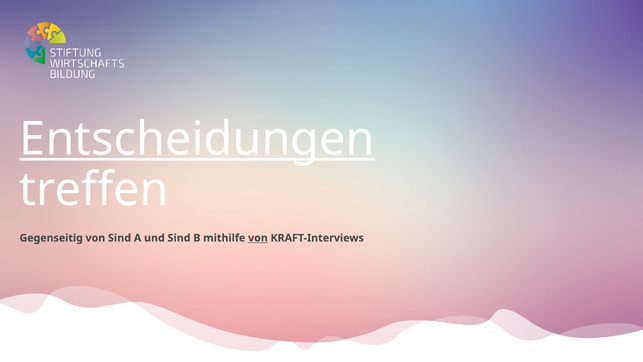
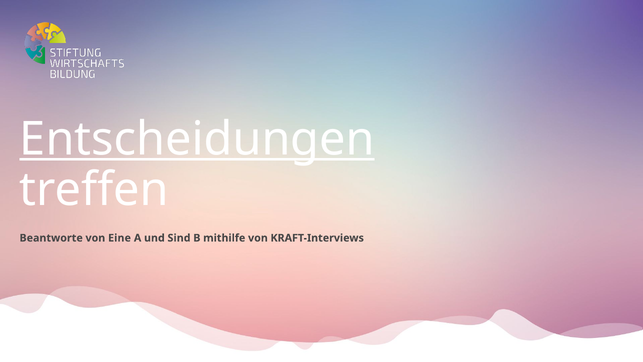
Gegenseitig: Gegenseitig -> Beantworte (51, 238)
von Sind: Sind -> Eine (119, 238)
von underline: present -> none (258, 238)
